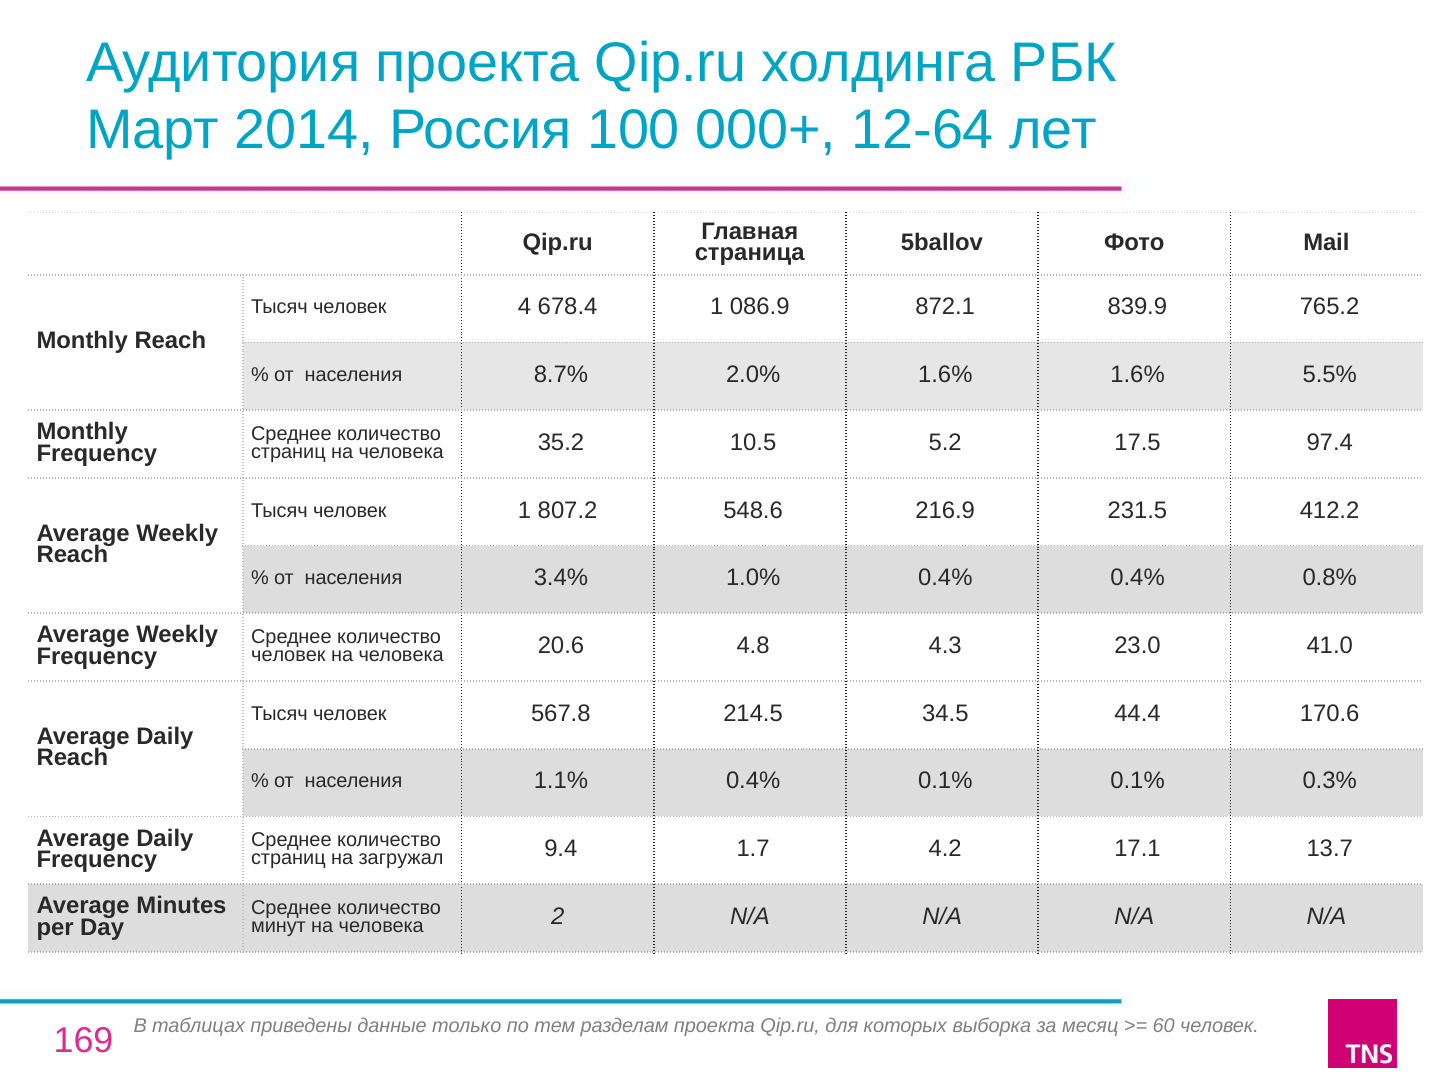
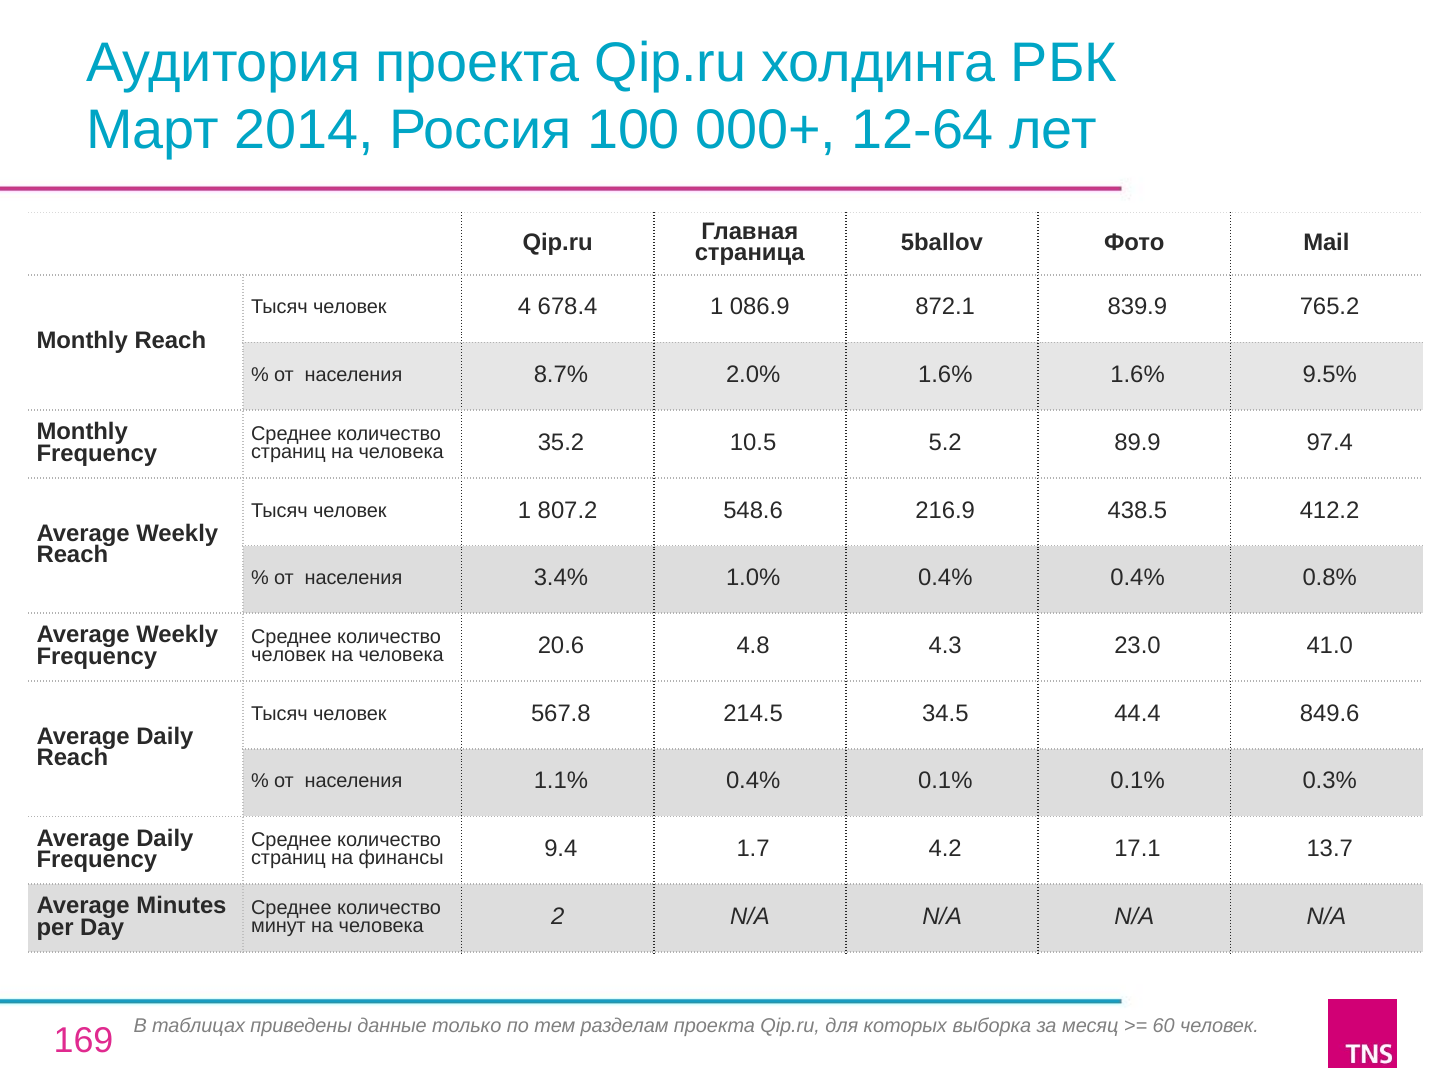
5.5%: 5.5% -> 9.5% (1330, 375)
17.5: 17.5 -> 89.9 (1138, 443)
231.5: 231.5 -> 438.5 (1137, 510)
170.6: 170.6 -> 849.6 (1330, 714)
загружал: загружал -> финансы (401, 858)
